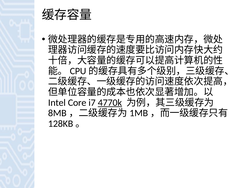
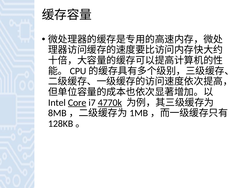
Core underline: none -> present (77, 102)
